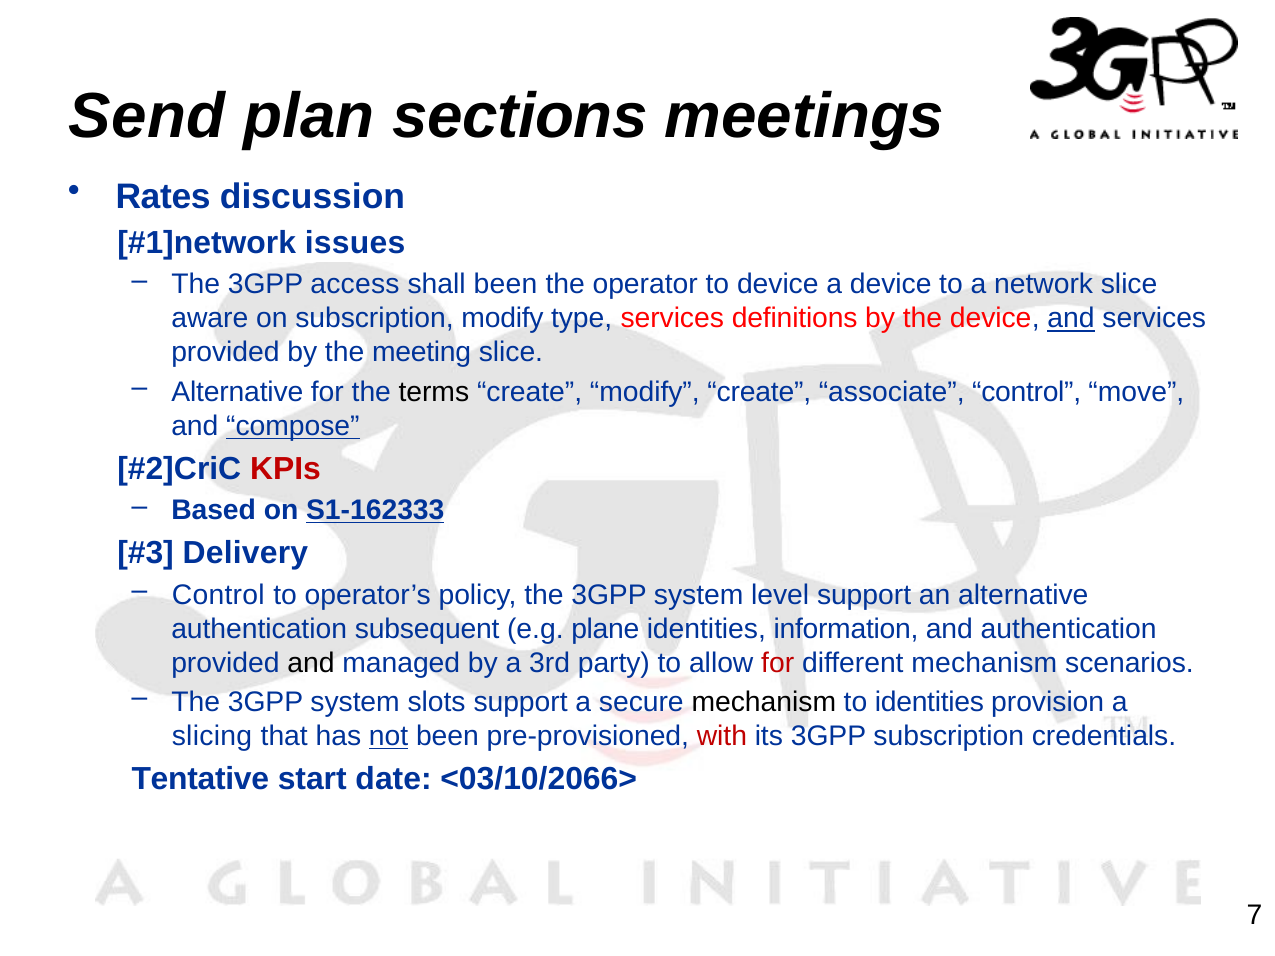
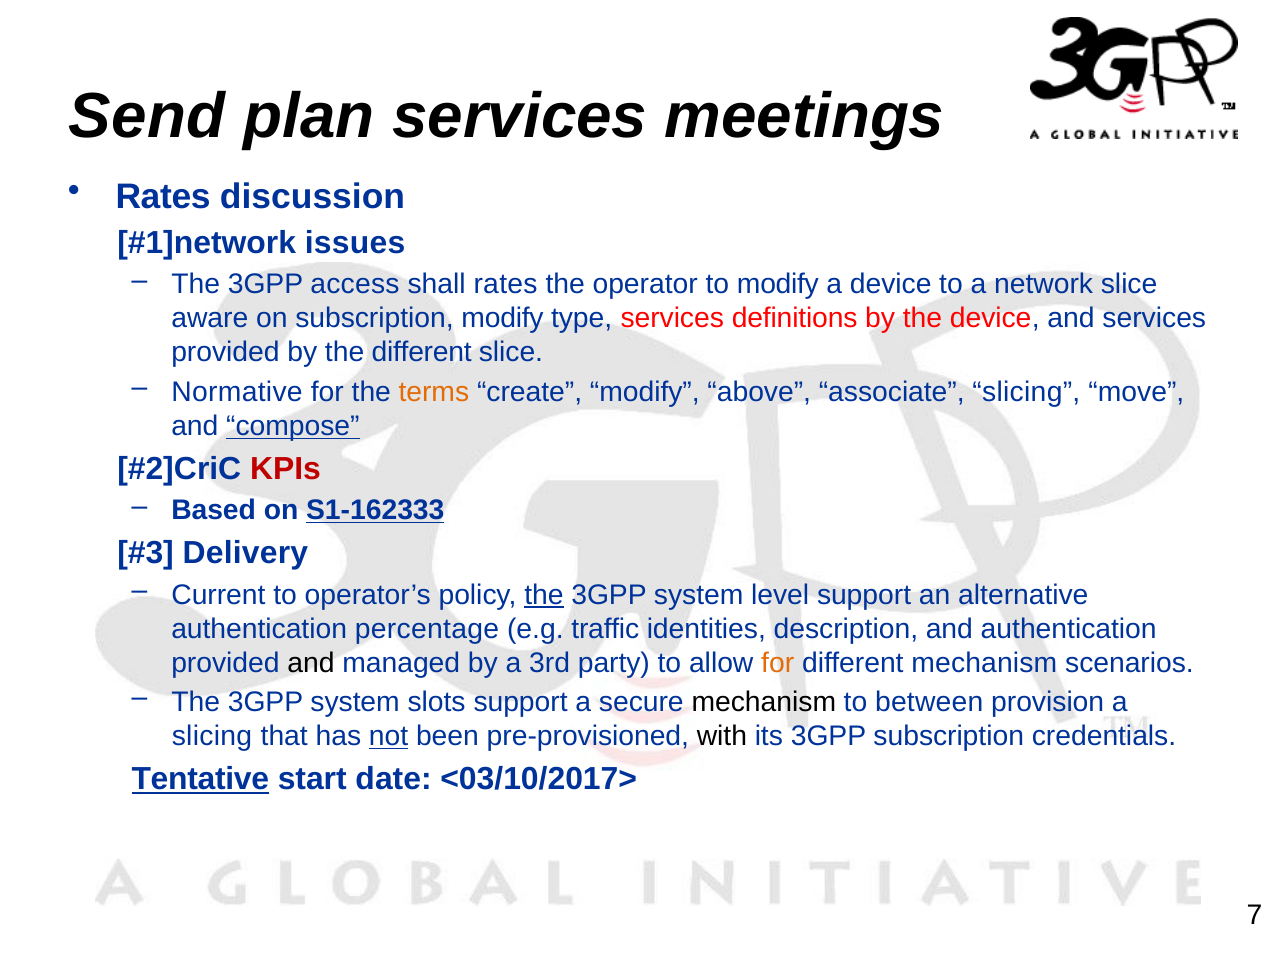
plan sections: sections -> services (520, 117)
shall been: been -> rates (506, 285)
to device: device -> modify (778, 285)
and underline: present -> none (1071, 319)
the meeting: meeting -> different (422, 353)
Alternative: Alternative -> Normative (237, 392)
terms colour: black -> orange (434, 392)
modify create: create -> above (759, 392)
associate control: control -> slicing (1026, 392)
Control: Control -> Current (218, 595)
the underline: none -> present (544, 595)
subsequent: subsequent -> percentage (427, 629)
plane: plane -> traffic (605, 629)
information: information -> description (846, 629)
for colour: red -> orange (778, 663)
to identities: identities -> between (929, 702)
with colour: red -> black (722, 736)
Tentative underline: none -> present (200, 779)
<03/10/2066>: <03/10/2066> -> <03/10/2017> (539, 779)
